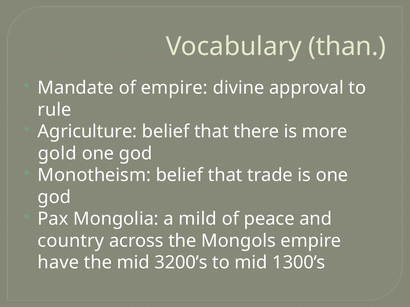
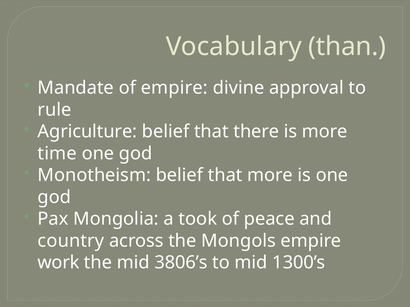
gold: gold -> time (57, 154)
that trade: trade -> more (270, 176)
mild: mild -> took (198, 219)
have: have -> work (58, 263)
3200’s: 3200’s -> 3806’s (181, 263)
